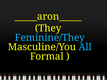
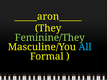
Feminine/They colour: light blue -> light green (50, 38)
